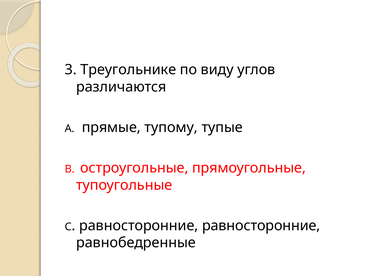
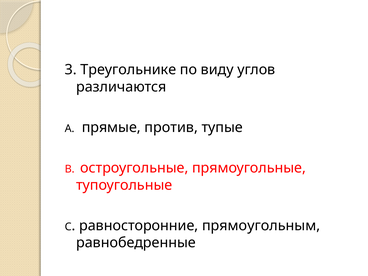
тупому: тупому -> против (171, 127)
равносторонние равносторонние: равносторонние -> прямоугольным (261, 226)
